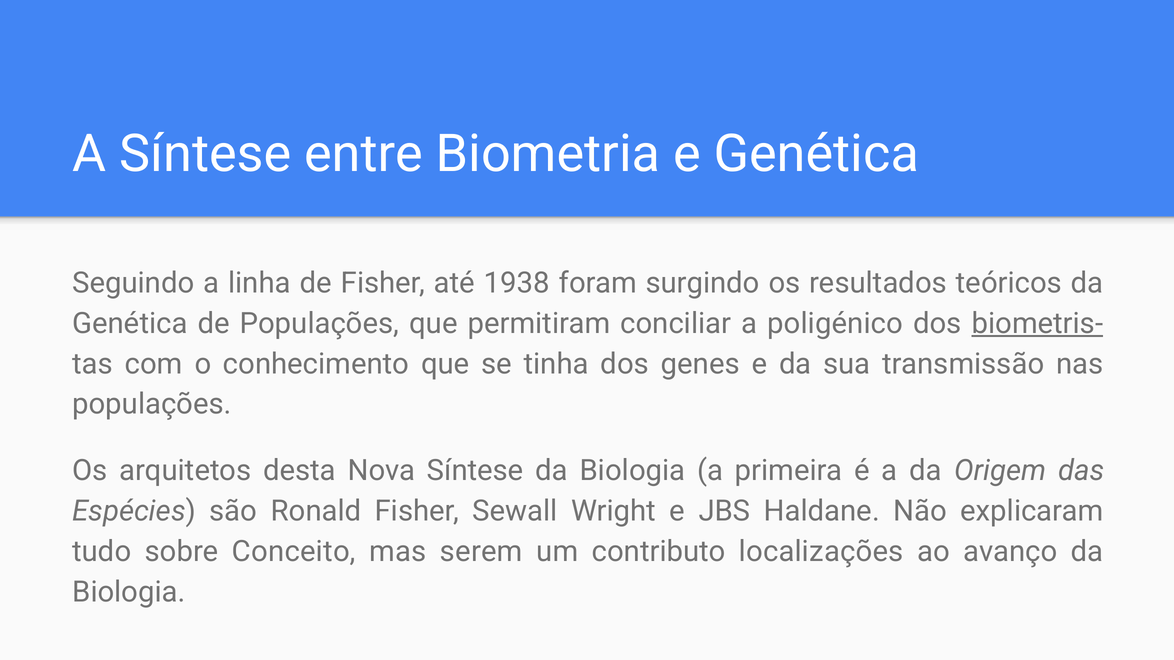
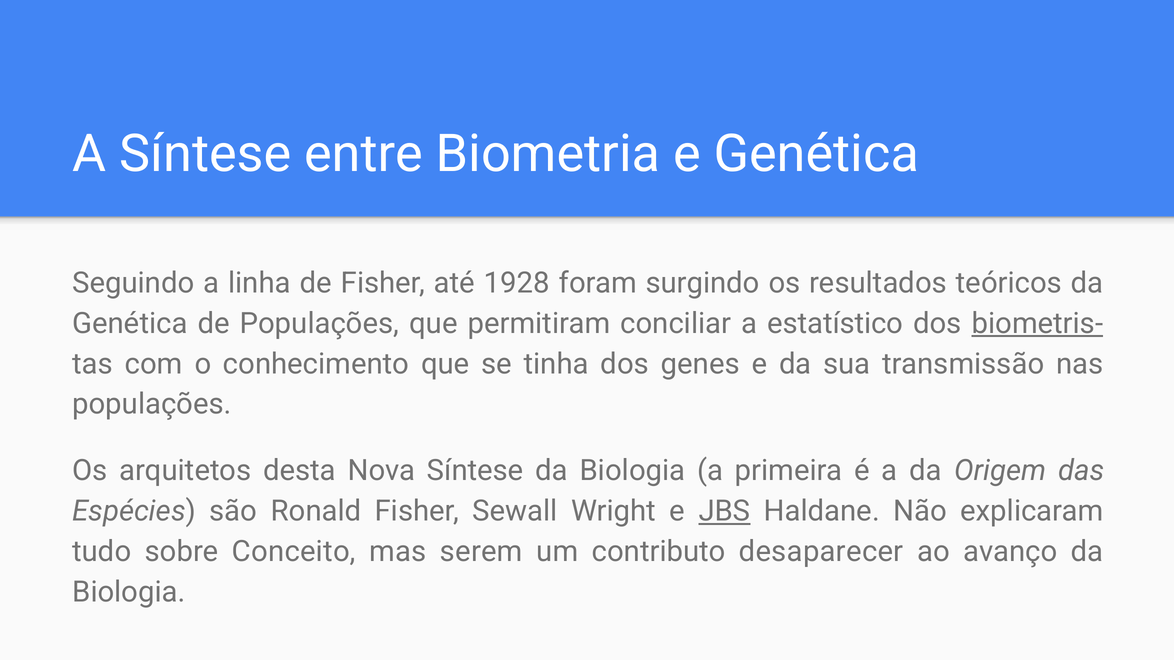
1938: 1938 -> 1928 (517, 283)
poligénico: poligénico -> estatístico (835, 324)
JBS underline: none -> present (724, 512)
localizações: localizações -> desaparecer (821, 552)
